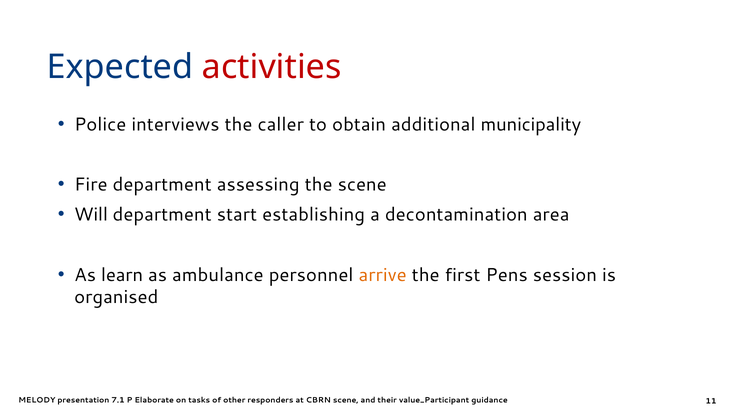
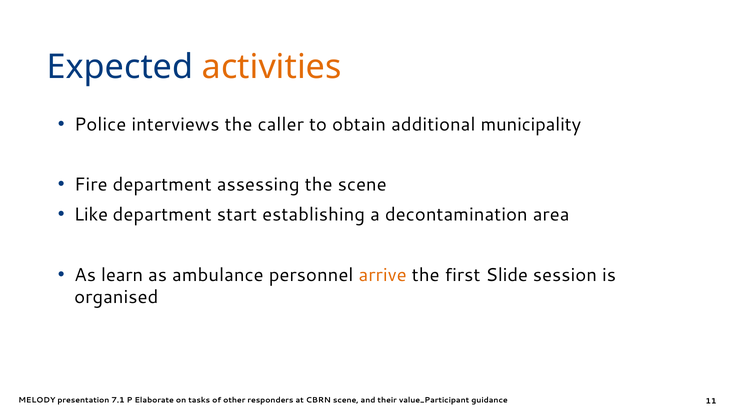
activities colour: red -> orange (272, 67)
Will: Will -> Like (91, 215)
Pens: Pens -> Slide (507, 275)
